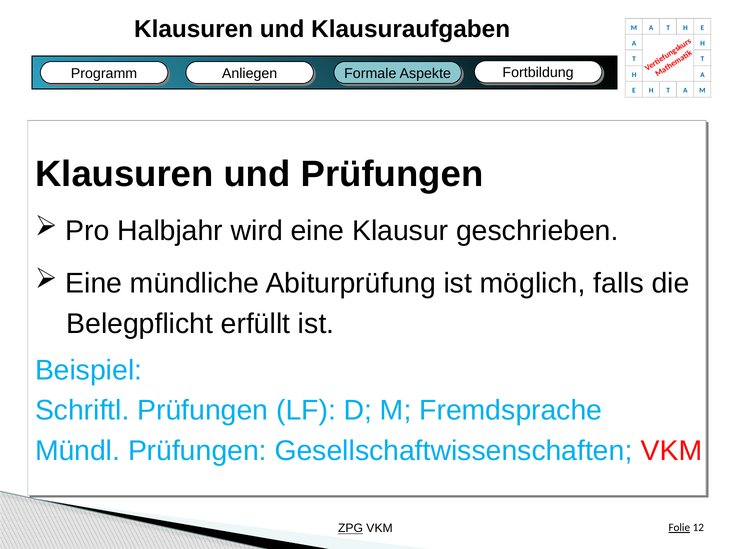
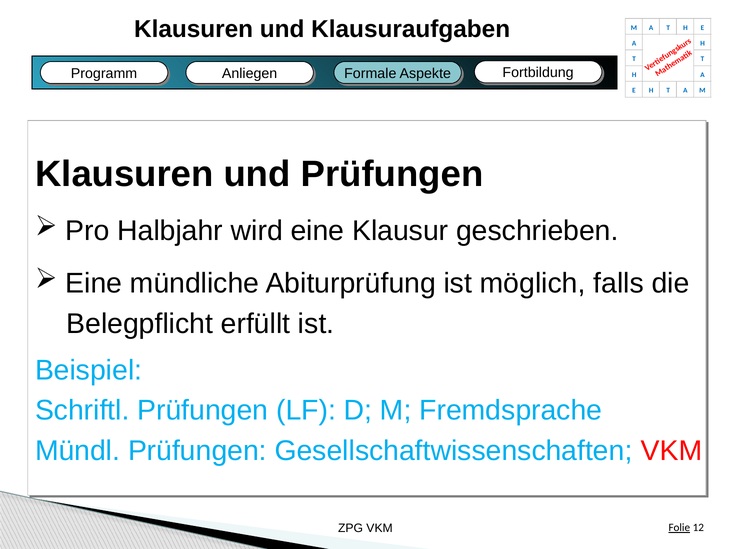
ZPG underline: present -> none (350, 528)
